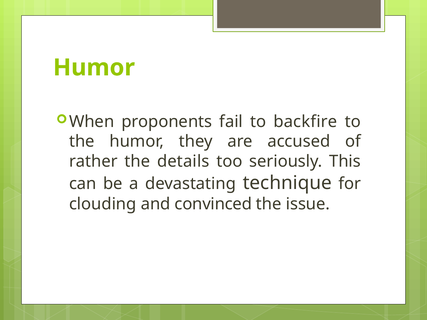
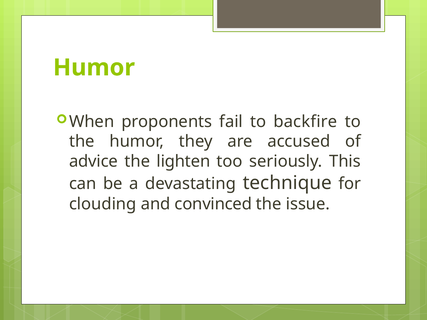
rather: rather -> advice (94, 162)
details: details -> lighten (183, 162)
